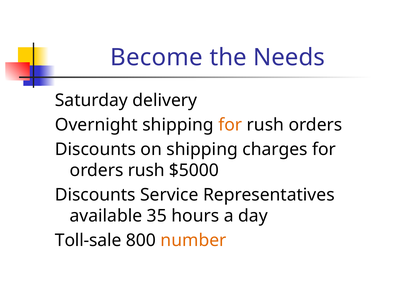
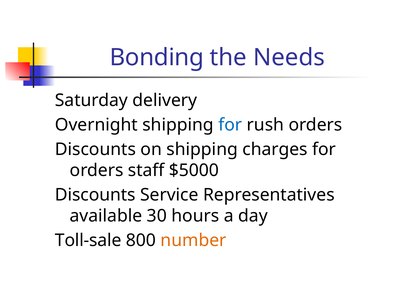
Become: Become -> Bonding (157, 57)
for colour: orange -> blue (230, 125)
orders rush: rush -> staff (146, 171)
35: 35 -> 30 (157, 216)
